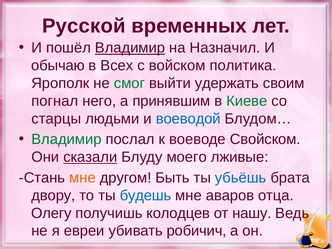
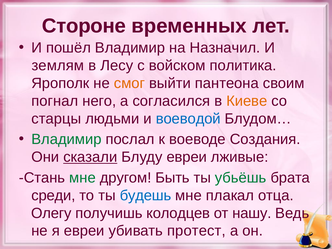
Русской: Русской -> Стороне (84, 26)
Владимир underline: present -> none (130, 48)
обычаю: обычаю -> землям (58, 66)
Всех: Всех -> Лесу (117, 66)
смог colour: green -> orange (129, 83)
удержать: удержать -> пантеона (227, 83)
принявшим: принявшим -> согласился (171, 101)
Киеве colour: green -> orange (247, 101)
Свойском: Свойском -> Создания (265, 139)
Блуду моего: моего -> евреи (187, 157)
мне colour: orange -> green (82, 178)
убьёшь colour: blue -> green (241, 178)
двору: двору -> среди (53, 195)
аваров: аваров -> плакал (230, 195)
робичич: робичич -> протест (196, 231)
